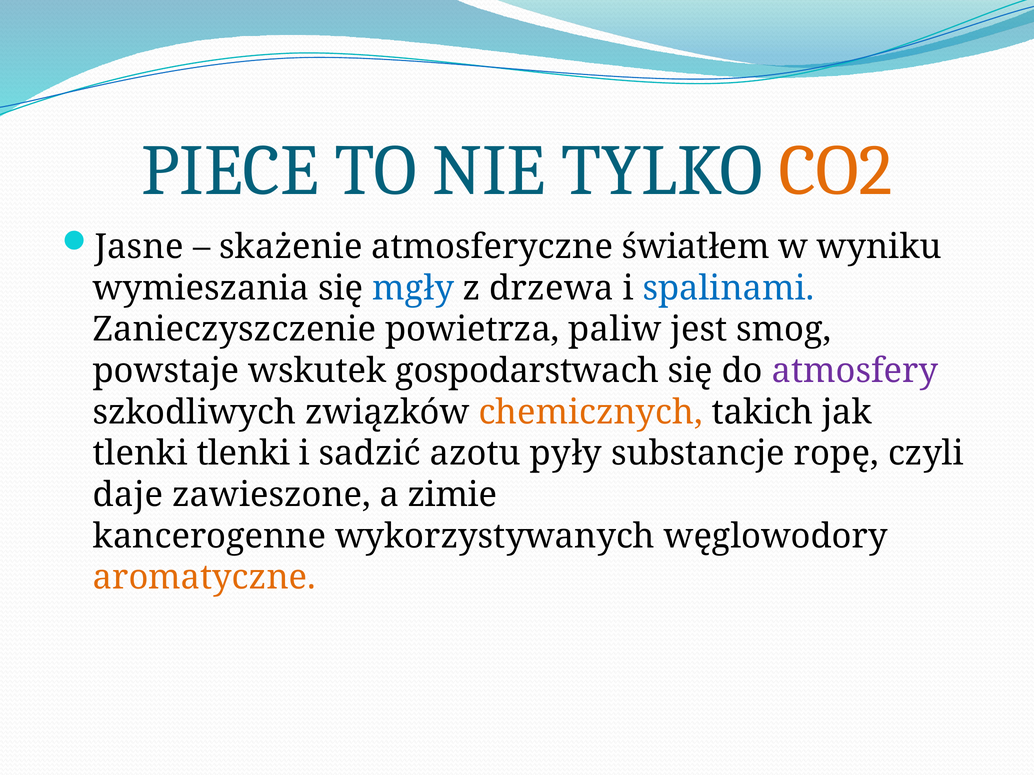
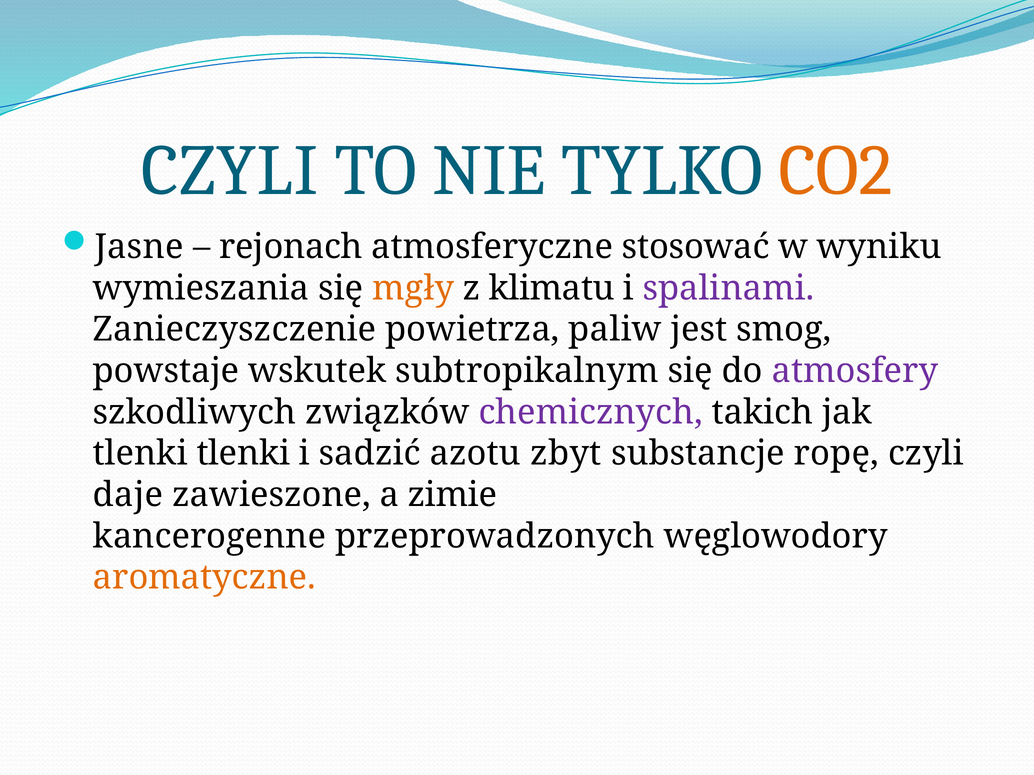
PIECE: PIECE -> CZYLI (230, 171)
skażenie: skażenie -> rejonach (291, 247)
światłem: światłem -> stosować (696, 247)
mgły colour: blue -> orange (413, 288)
drzewa: drzewa -> klimatu (552, 288)
spalinami colour: blue -> purple (729, 288)
gospodarstwach: gospodarstwach -> subtropikalnym (527, 371)
chemicznych colour: orange -> purple (591, 412)
pyły: pyły -> zbyt (566, 454)
wykorzystywanych: wykorzystywanych -> przeprowadzonych (495, 537)
